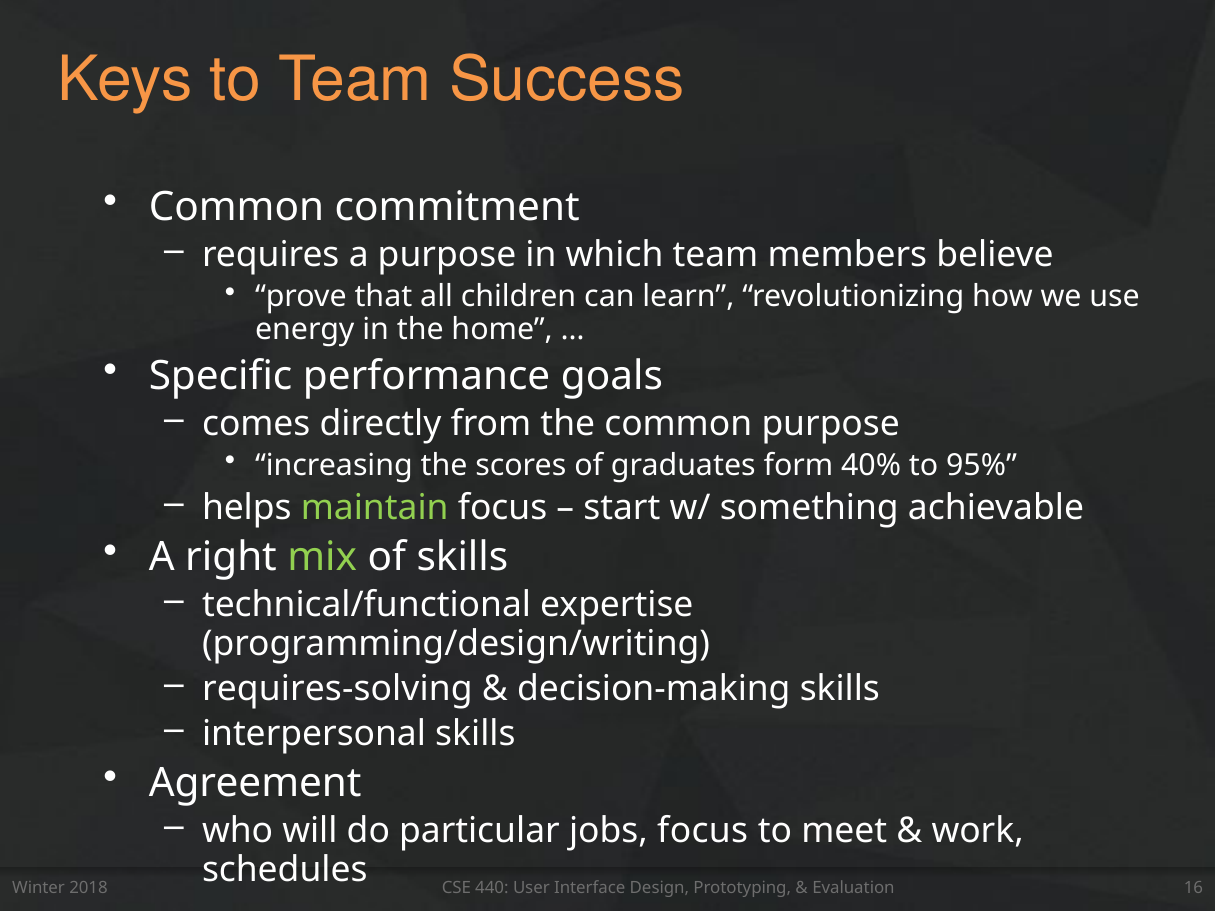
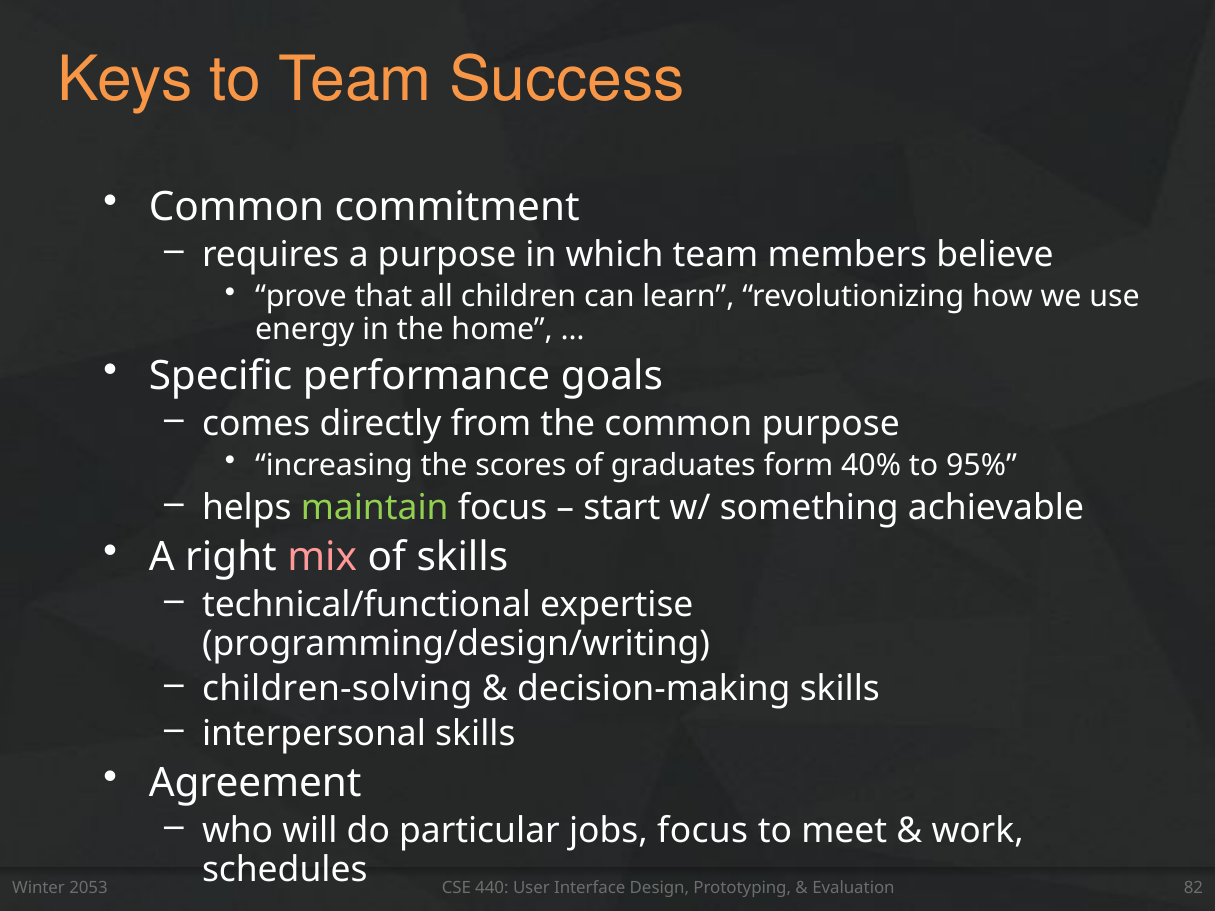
mix colour: light green -> pink (322, 557)
requires-solving: requires-solving -> children-solving (337, 689)
2018: 2018 -> 2053 (89, 888)
16: 16 -> 82 (1193, 888)
